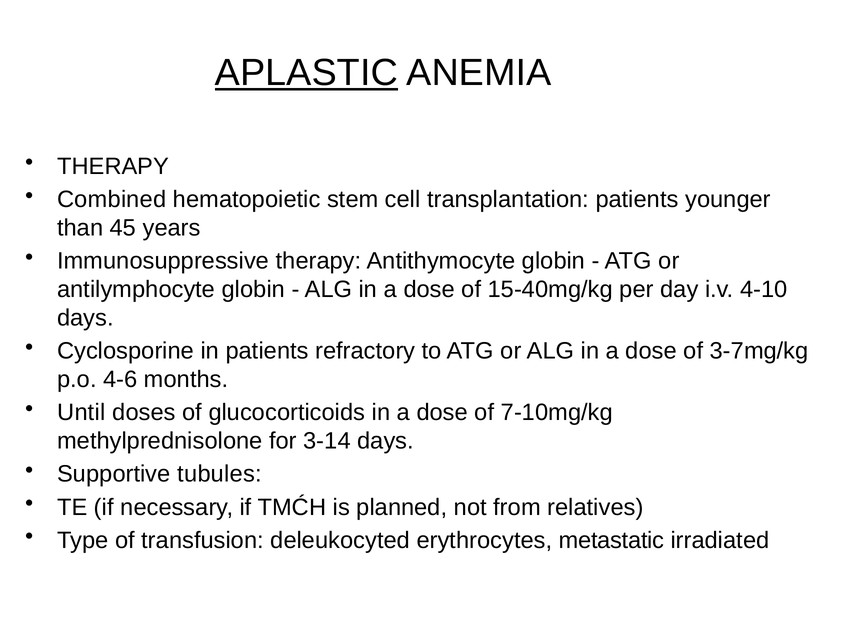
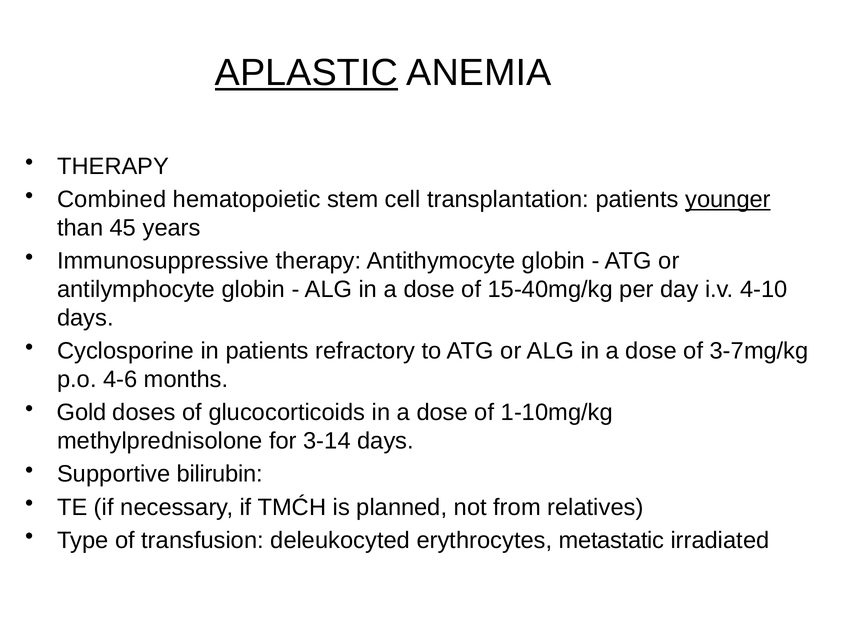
younger underline: none -> present (728, 200)
Until: Until -> Gold (82, 413)
7-10mg/kg: 7-10mg/kg -> 1-10mg/kg (557, 413)
tubules: tubules -> bilirubin (220, 474)
